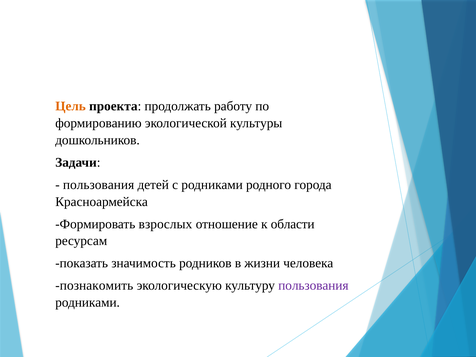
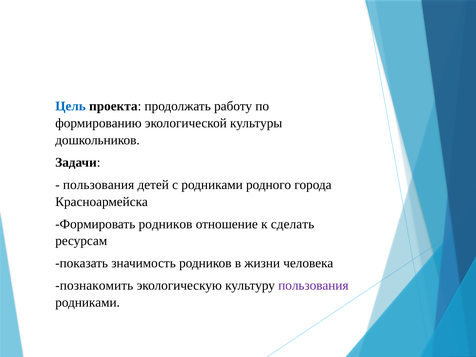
Цель colour: orange -> blue (71, 106)
Формировать взрослых: взрослых -> родников (165, 224)
области: области -> сделать (293, 224)
